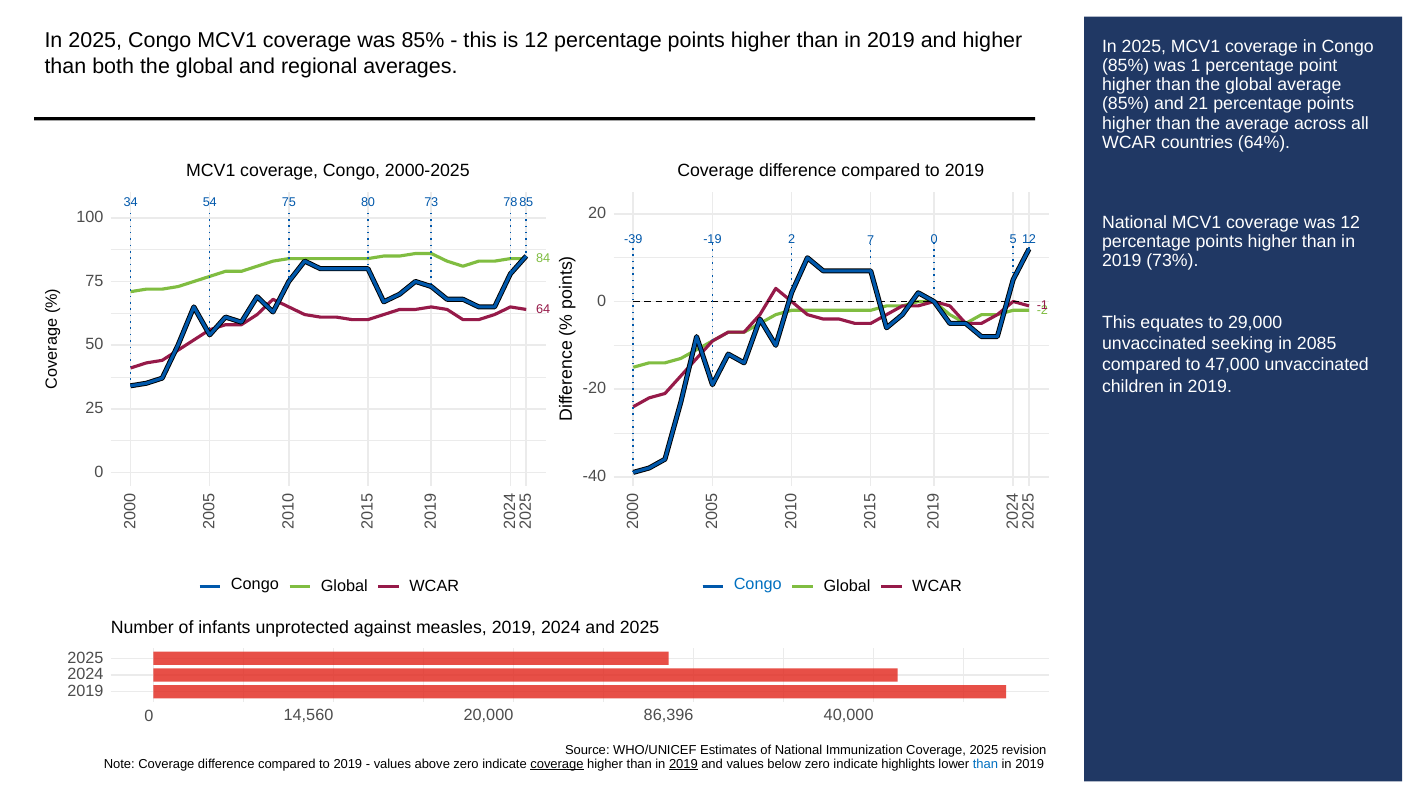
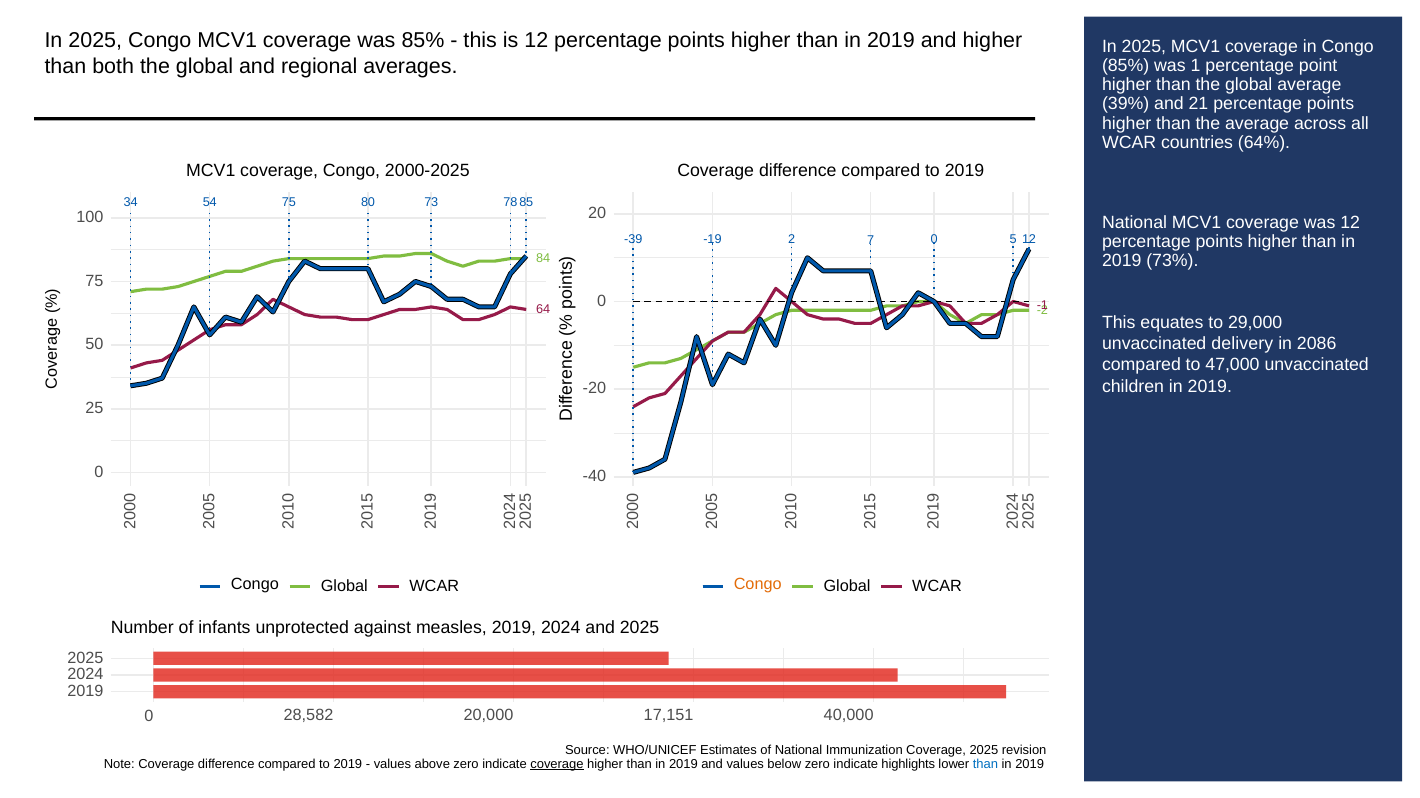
85%: 85% -> 39% (1126, 104)
seeking: seeking -> delivery (1242, 344)
2085: 2085 -> 2086 (1317, 344)
Congo colour: blue -> orange (758, 585)
14,560: 14,560 -> 28,582 (309, 716)
86,396: 86,396 -> 17,151 (669, 716)
2019 underline: present -> none (683, 765)
